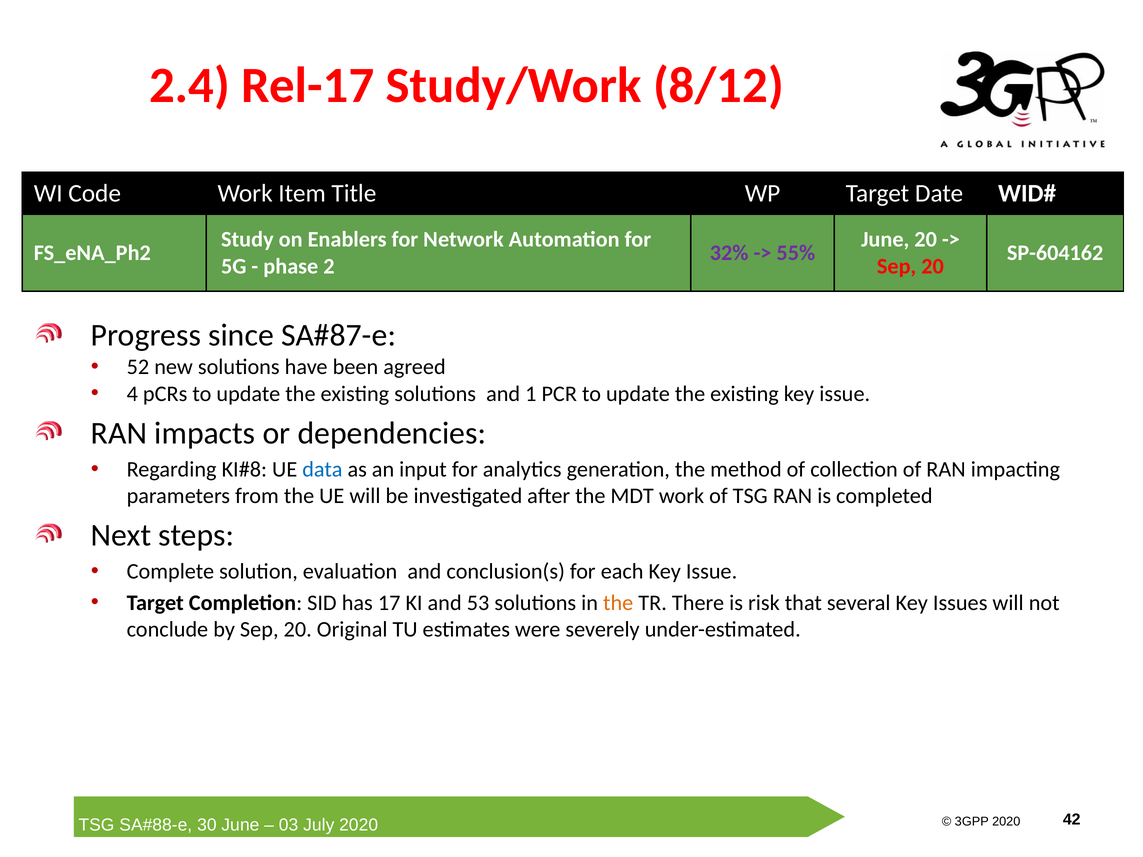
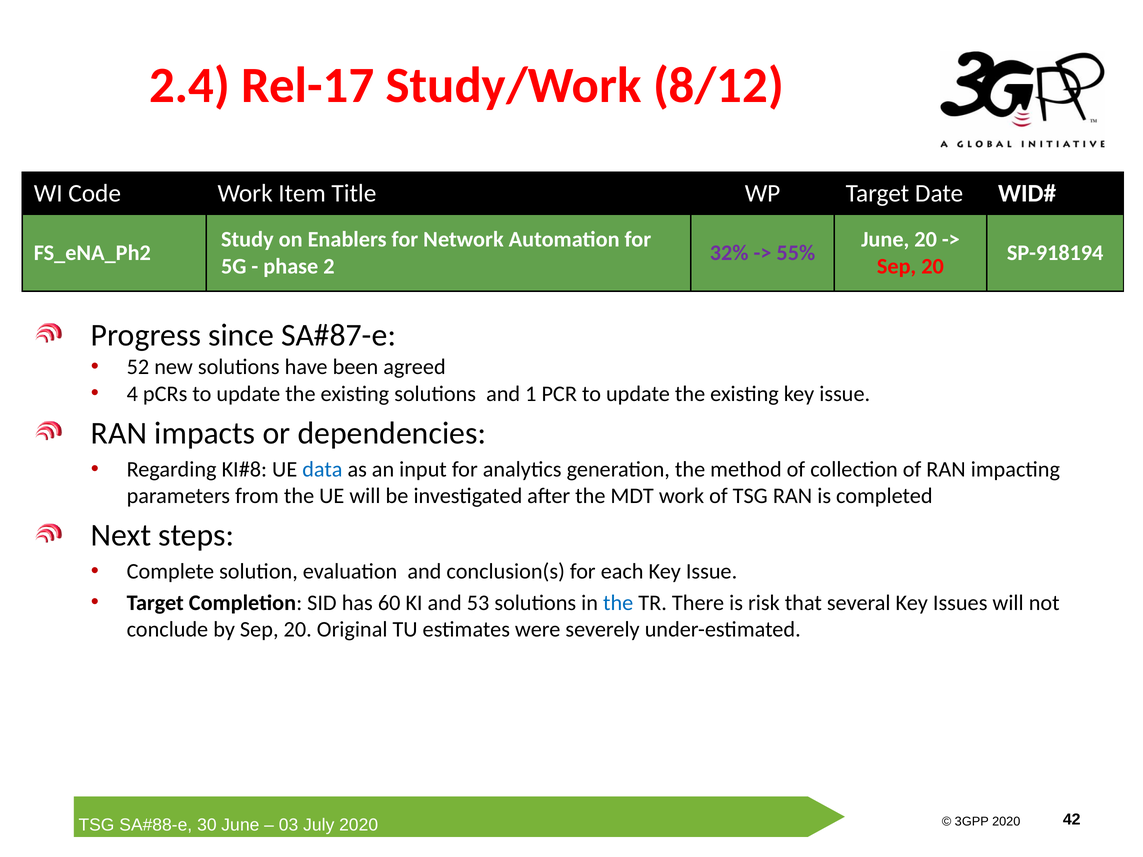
SP-604162: SP-604162 -> SP-918194 (1055, 253)
17: 17 -> 60 (389, 603)
the colour: orange -> blue (618, 603)
